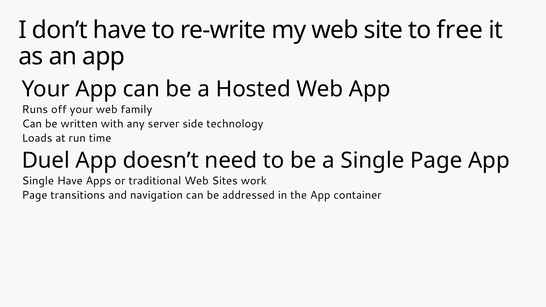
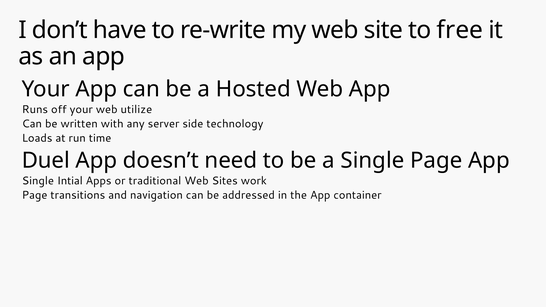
family: family -> utilize (136, 110)
Single Have: Have -> Intial (70, 181)
